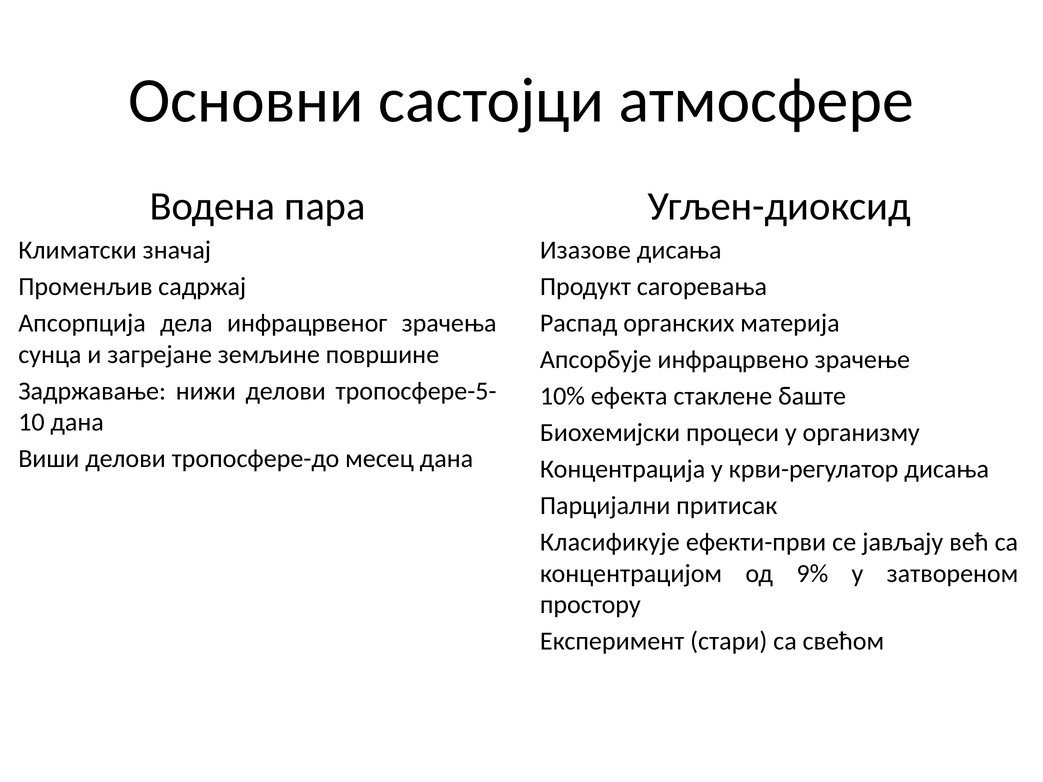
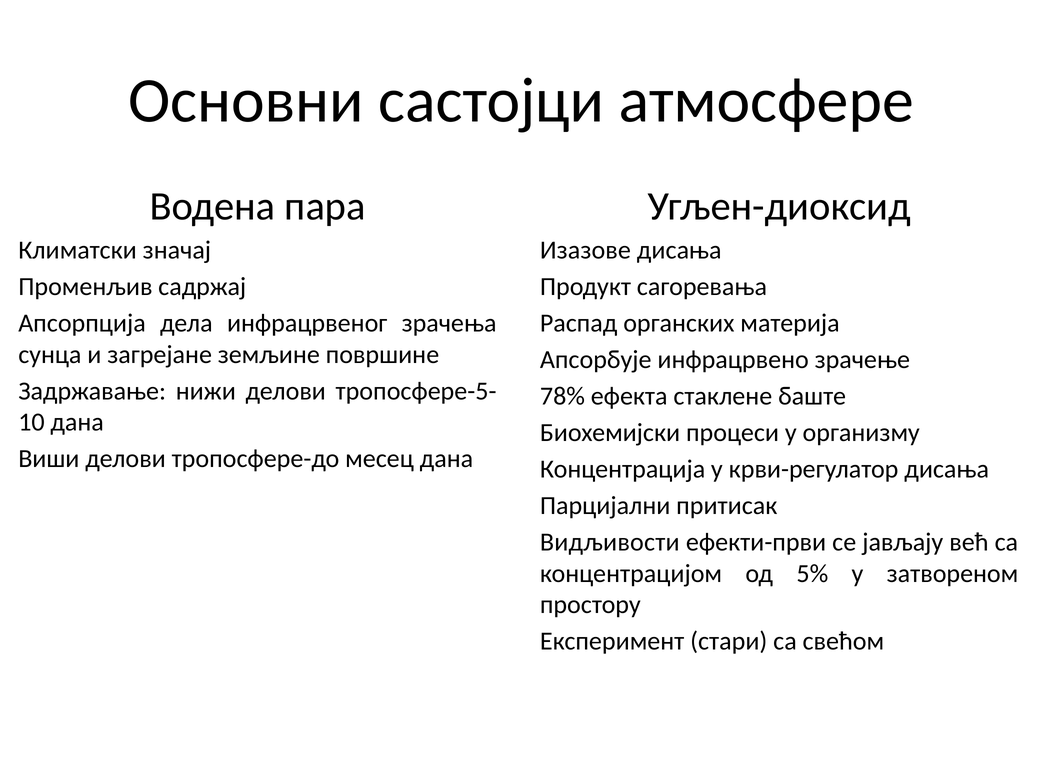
10%: 10% -> 78% (562, 396)
Класификује: Класификује -> Видљивости (610, 542)
9%: 9% -> 5% (812, 574)
